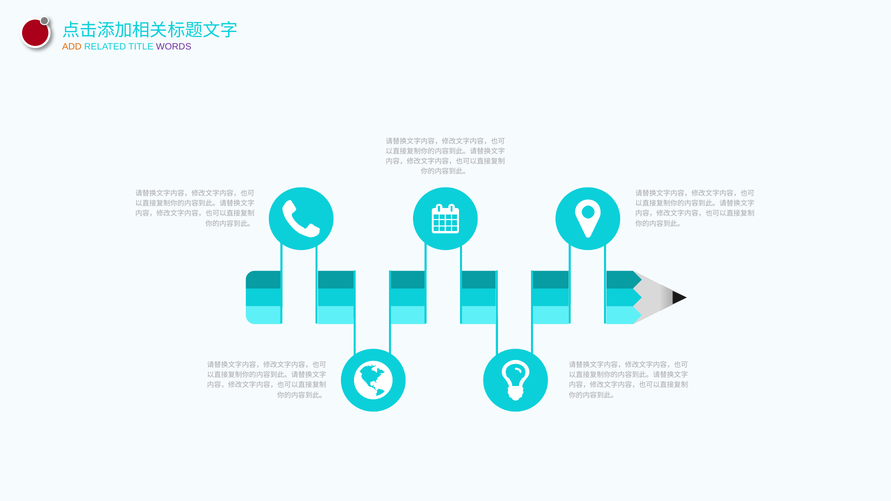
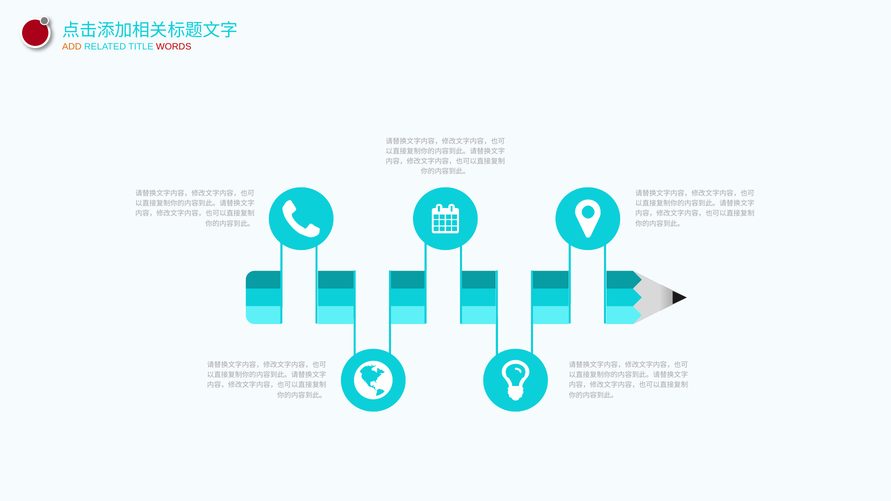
WORDS colour: purple -> red (174, 47)
